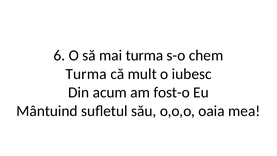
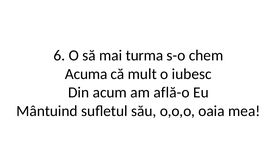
Turma: Turma -> Acuma (86, 74)
fost-o: fost-o -> află-o (172, 92)
